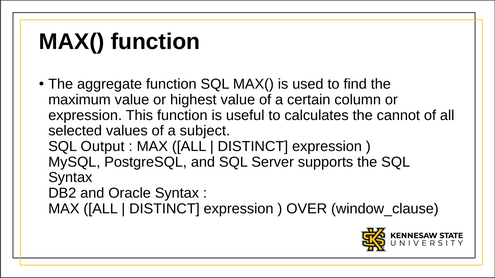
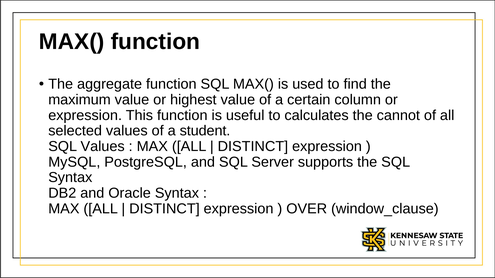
subject: subject -> student (205, 131)
SQL Output: Output -> Values (103, 147)
